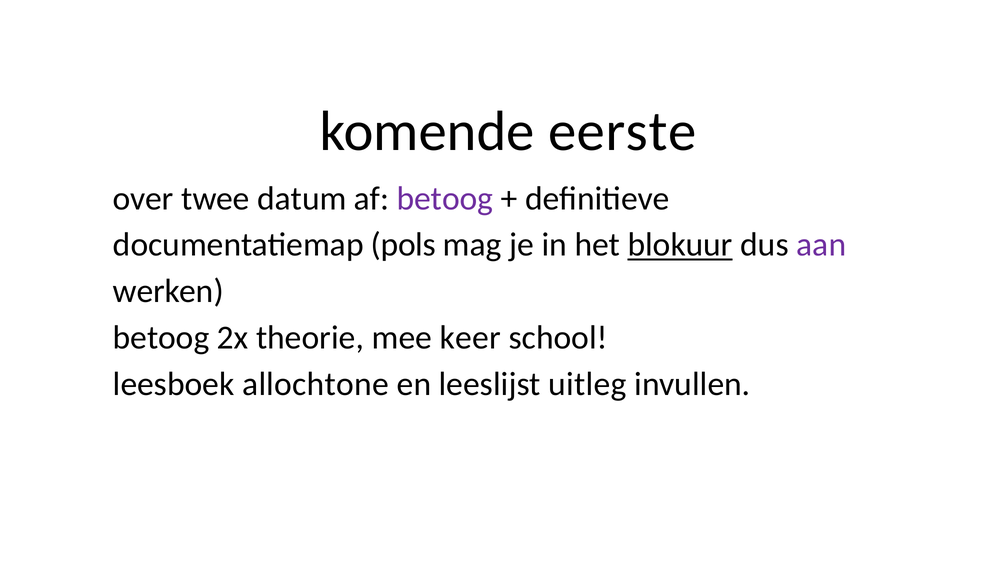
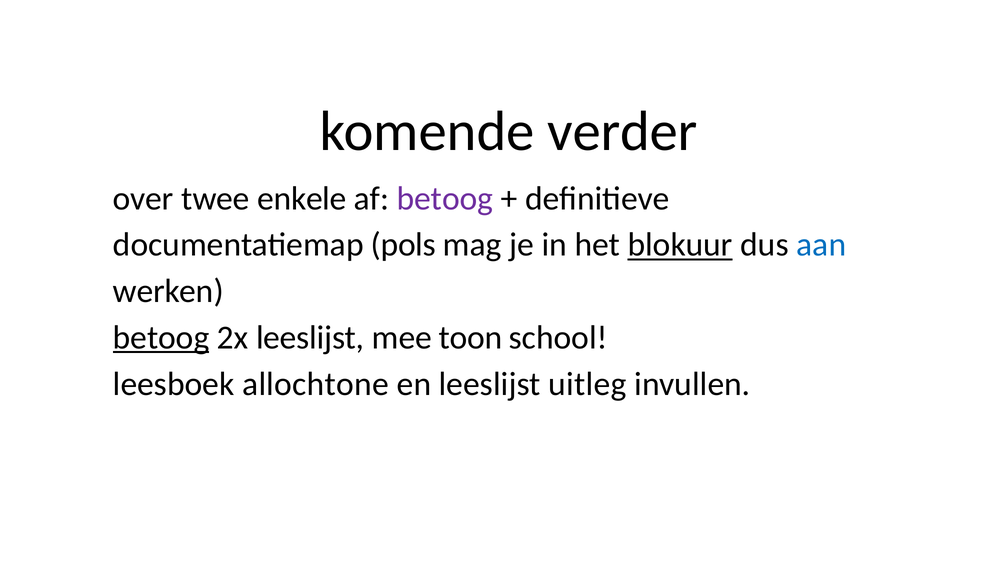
eerste: eerste -> verder (622, 131)
datum: datum -> enkele (302, 199)
aan colour: purple -> blue (821, 245)
betoog underline: none -> present (161, 338)
2x theorie: theorie -> leeslijst (310, 338)
keer: keer -> toon (471, 338)
